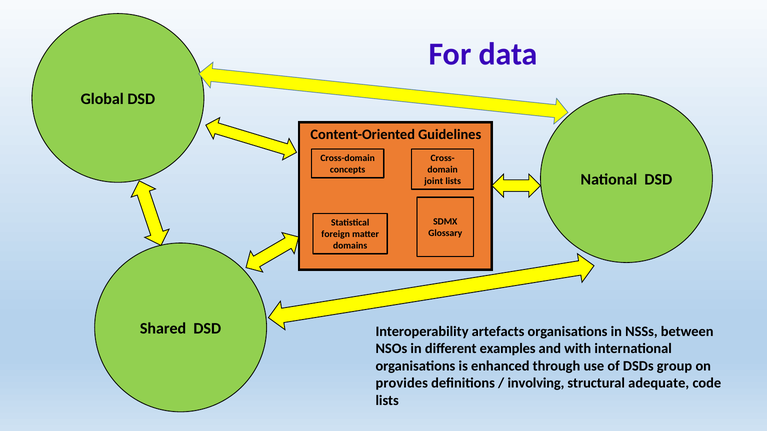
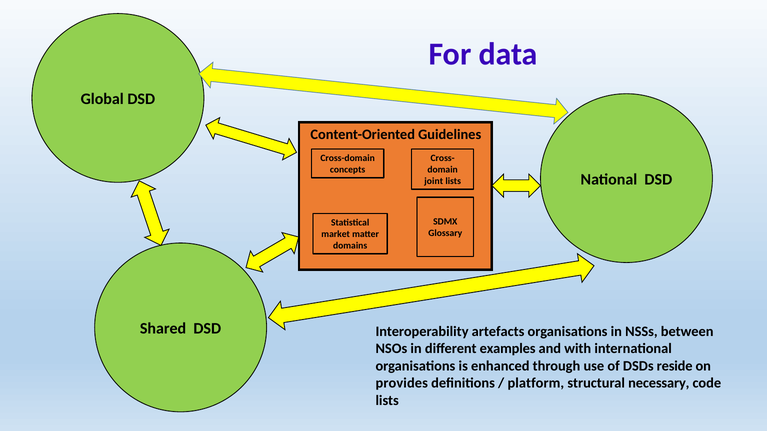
foreign: foreign -> market (336, 235)
group: group -> reside (675, 366)
involving: involving -> platform (536, 384)
adequate: adequate -> necessary (659, 384)
